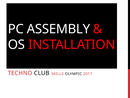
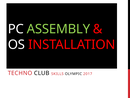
ASSEMBLY colour: white -> light green (58, 29)
